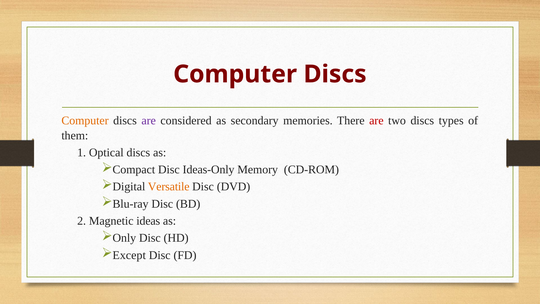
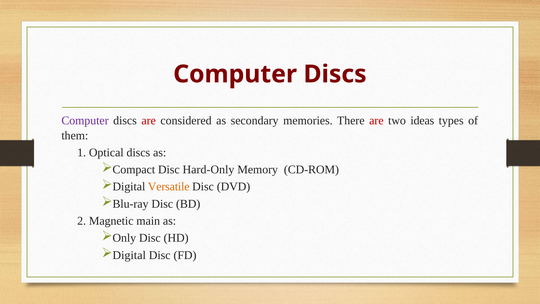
Computer colour: orange -> purple (85, 121)
are colour: purple -> red (149, 121)
two discs: discs -> ideas (422, 121)
Ideas-Only: Ideas-Only -> Hard-Only (208, 170)
ideas: ideas -> main (148, 221)
Except: Except -> Digital (129, 255)
